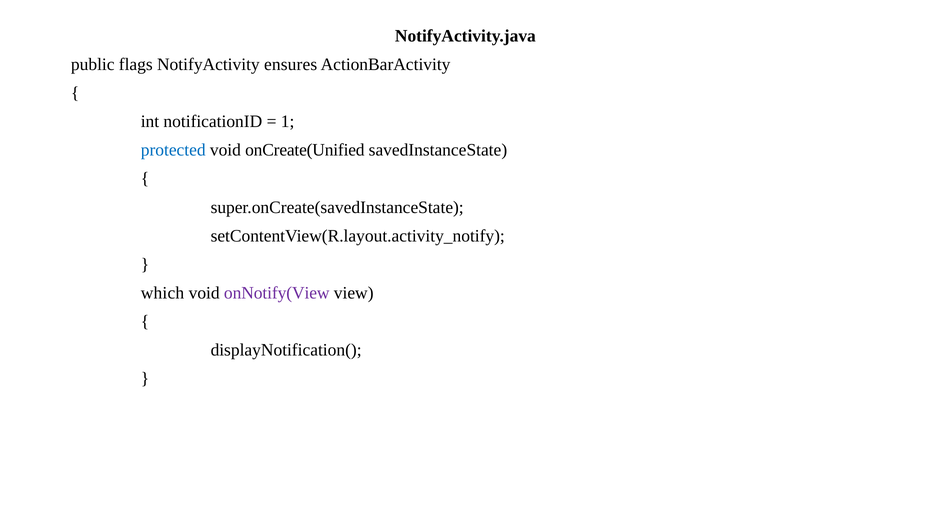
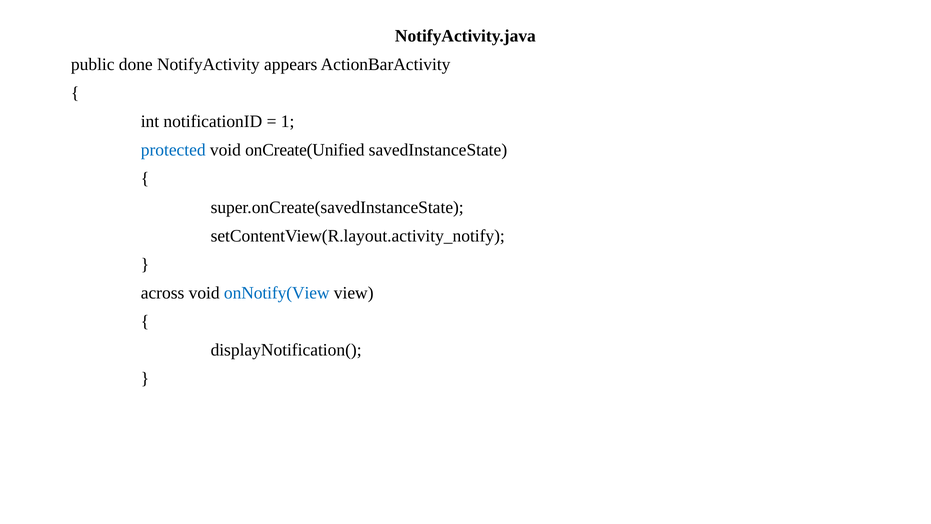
flags: flags -> done (136, 64)
ensures: ensures -> appears (291, 64)
which: which -> across (163, 293)
onNotify(View colour: purple -> blue (277, 293)
